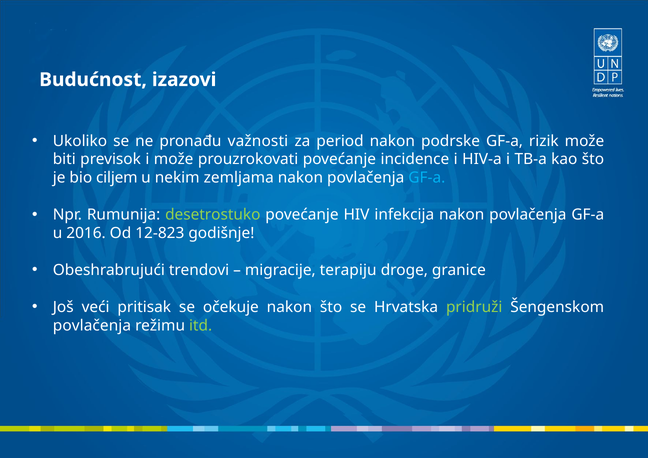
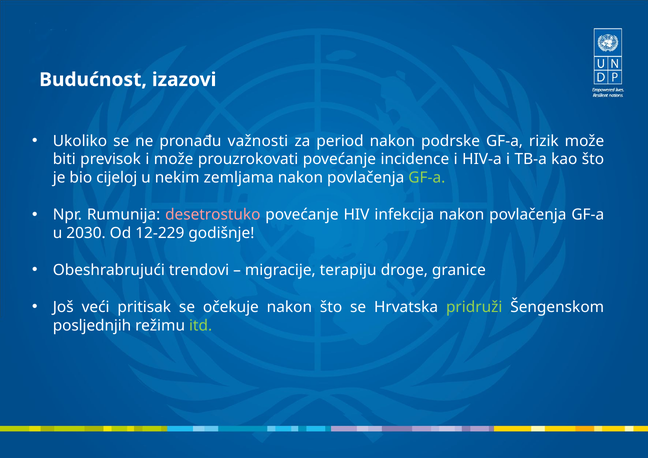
ciljem: ciljem -> cijeloj (117, 178)
GF-a colour: light blue -> light green (427, 178)
desetrostuko colour: light green -> pink (213, 215)
2016: 2016 -> 2030 (86, 234)
12-823: 12-823 -> 12-229 (160, 234)
povlačenja: povlačenja -> posljednjih (92, 326)
